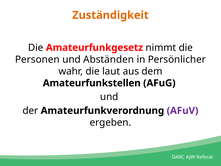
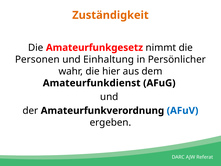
Abständen: Abständen -> Einhaltung (109, 59)
laut: laut -> hier (111, 71)
Amateurfunkstellen: Amateurfunkstellen -> Amateurfunkdienst (92, 83)
AFuV colour: purple -> blue (183, 110)
